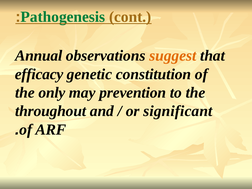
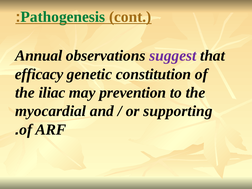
suggest colour: orange -> purple (173, 56)
only: only -> iliac (52, 93)
throughout: throughout -> myocardial (51, 111)
significant: significant -> supporting (178, 111)
